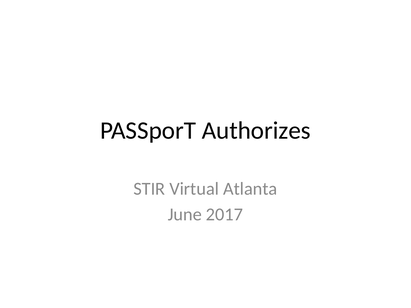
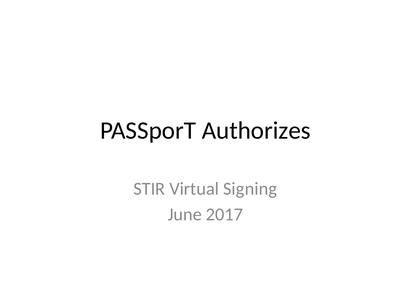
Atlanta: Atlanta -> Signing (250, 189)
